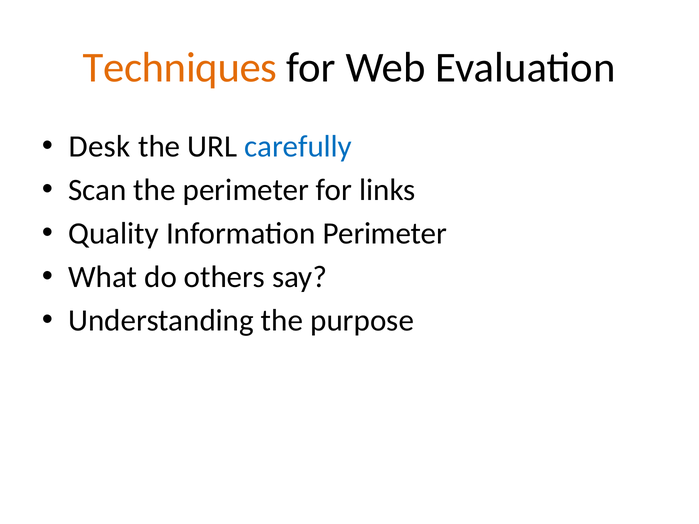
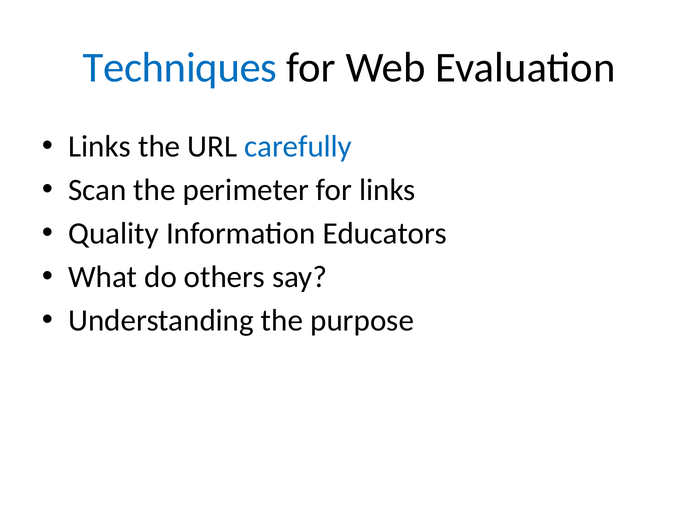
Techniques colour: orange -> blue (180, 68)
Desk: Desk -> Links (100, 147)
Information Perimeter: Perimeter -> Educators (385, 234)
